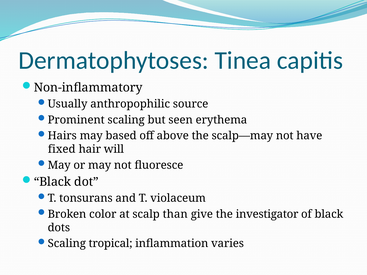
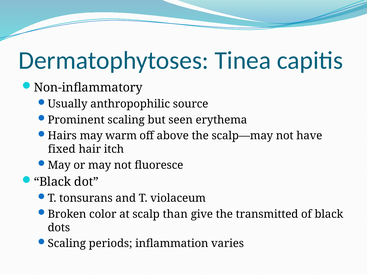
based: based -> warm (121, 136)
will: will -> itch (114, 149)
investigator: investigator -> transmitted (267, 214)
tropical: tropical -> periods (111, 244)
